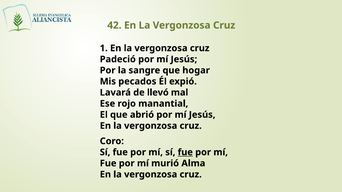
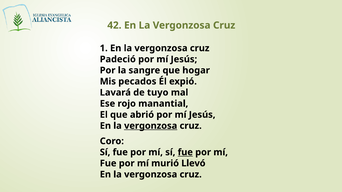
llevó: llevó -> tuyo (158, 93)
vergonzosa underline: none -> present (151, 126)
Alma: Alma -> Llevó (193, 164)
